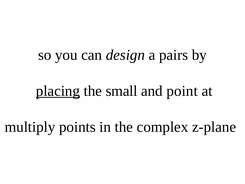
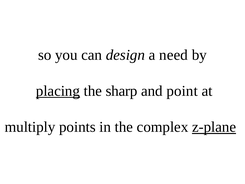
pairs: pairs -> need (174, 55)
small: small -> sharp (122, 91)
z-plane underline: none -> present (214, 127)
